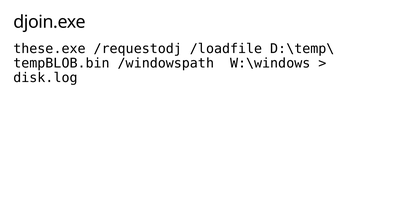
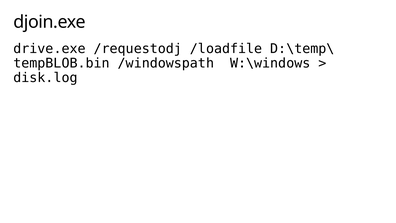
these.exe: these.exe -> drive.exe (50, 49)
